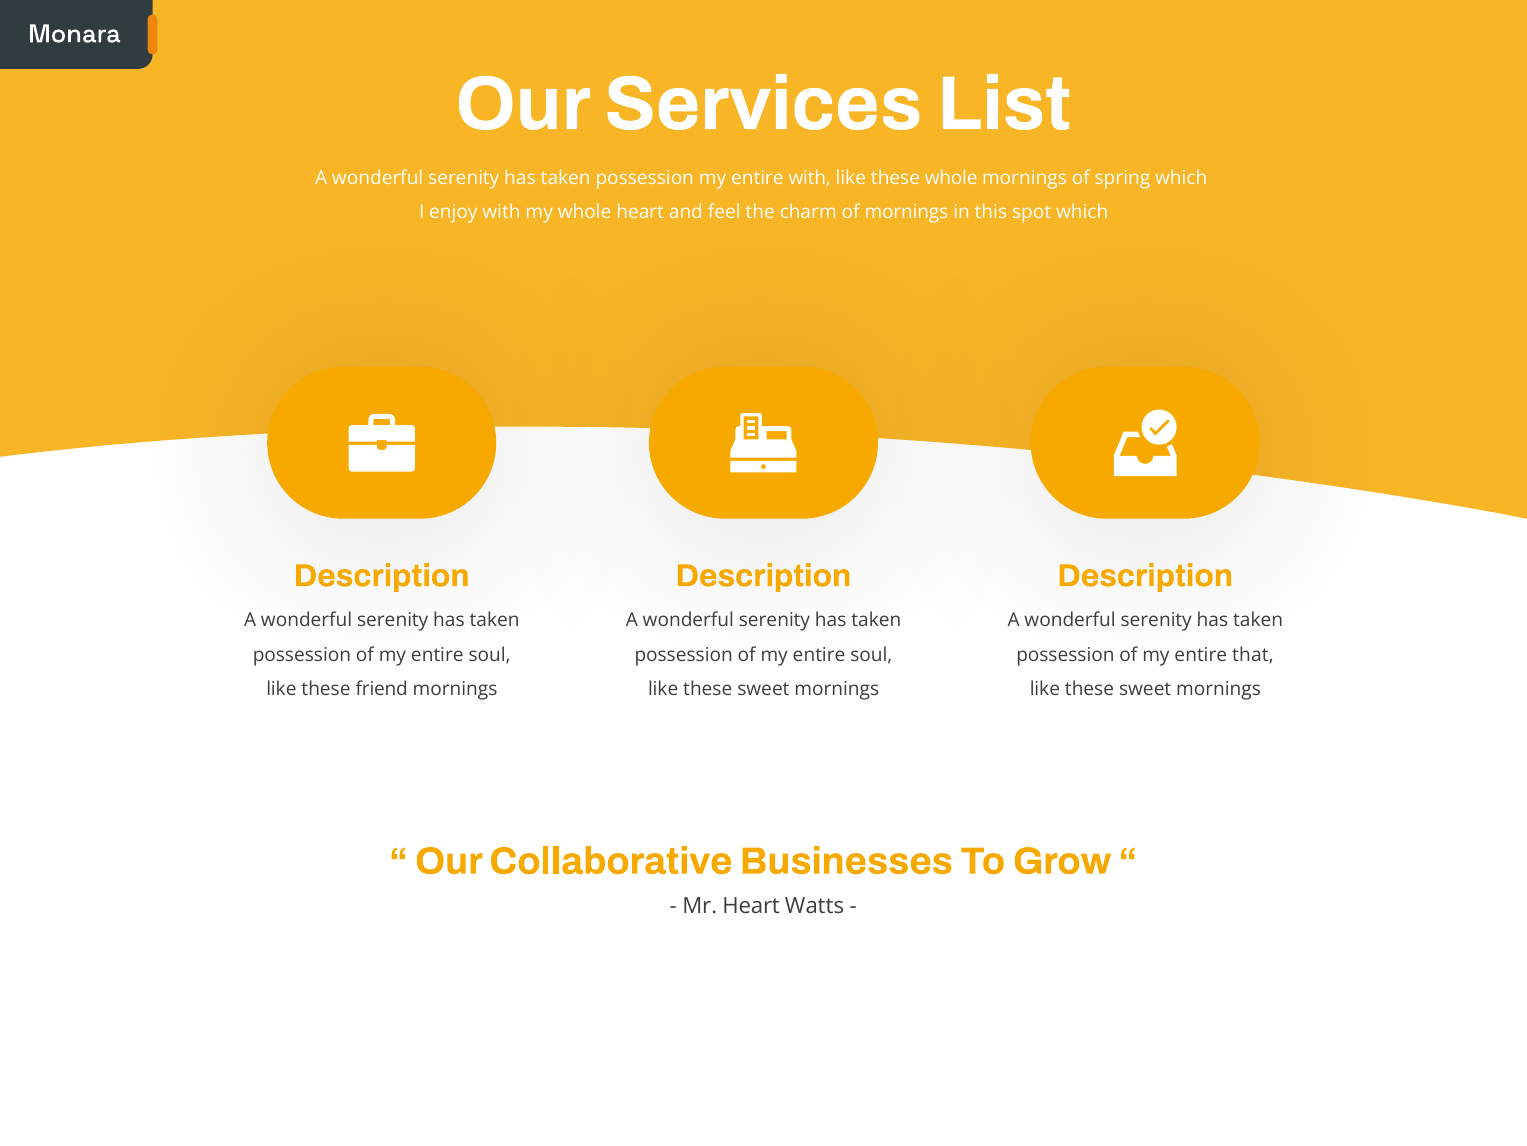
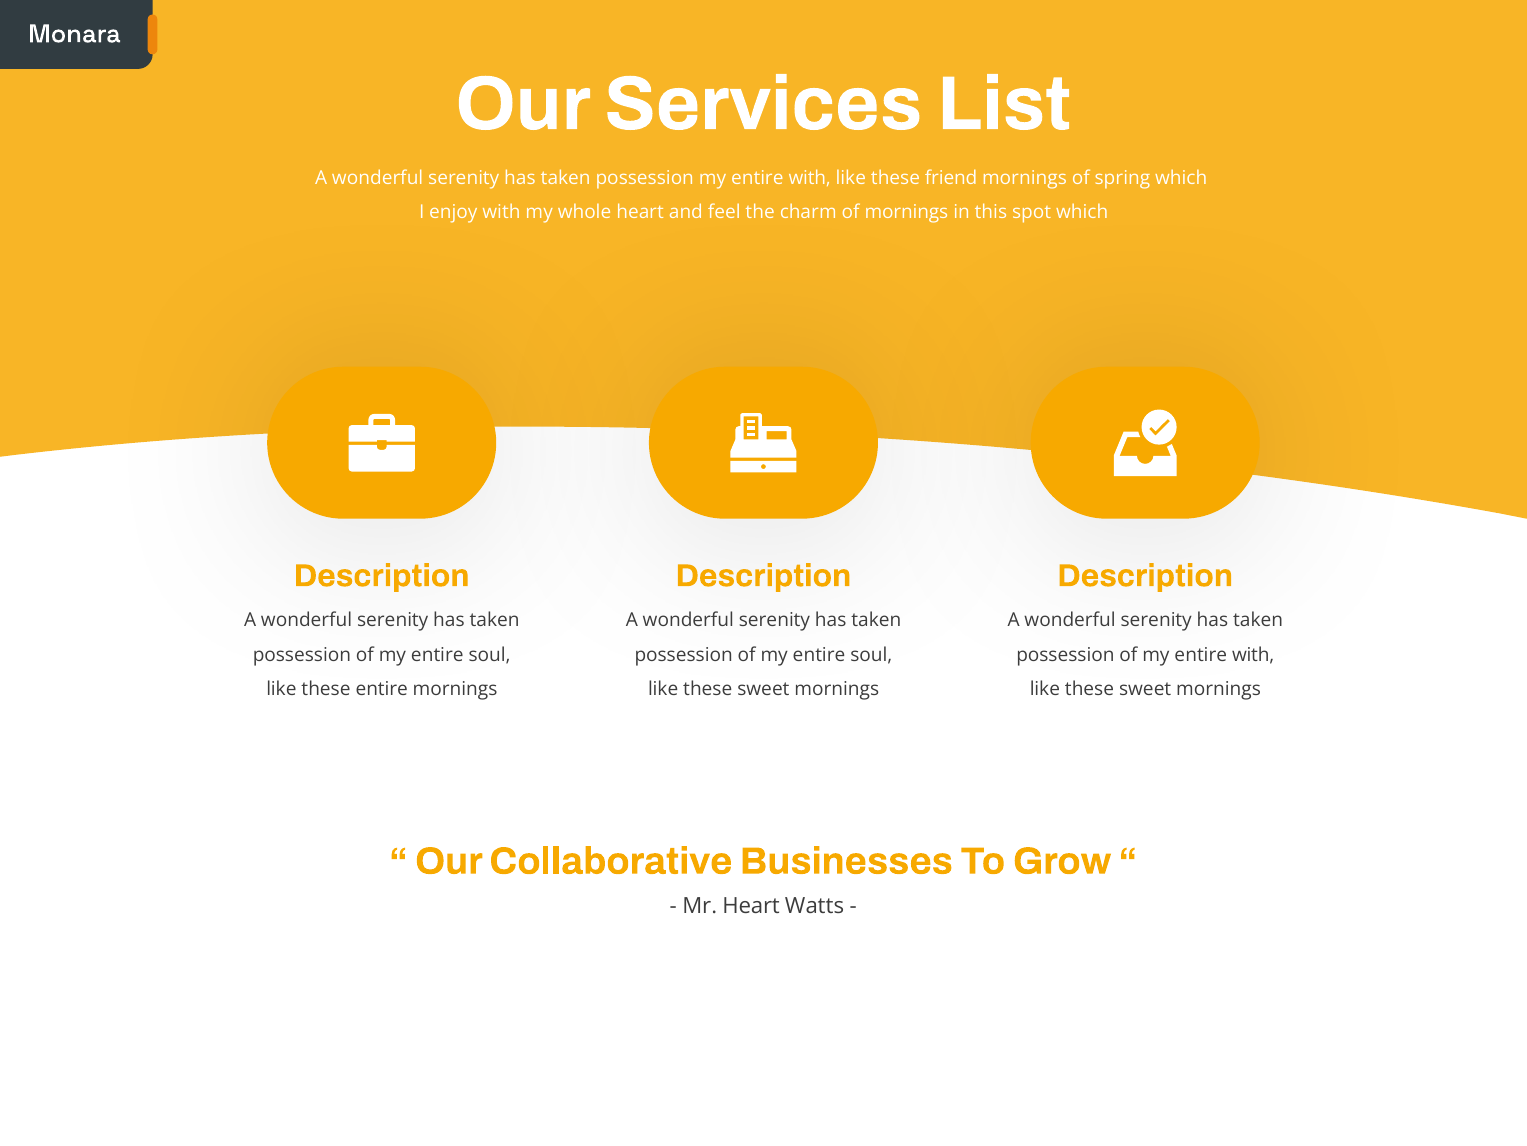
these whole: whole -> friend (951, 178)
of my entire that: that -> with (1253, 655)
these friend: friend -> entire (382, 689)
